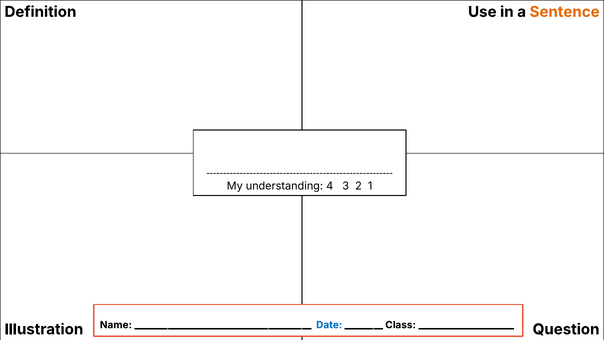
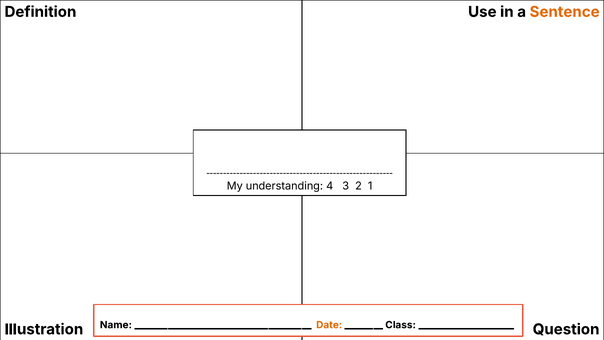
Date colour: blue -> orange (329, 325)
